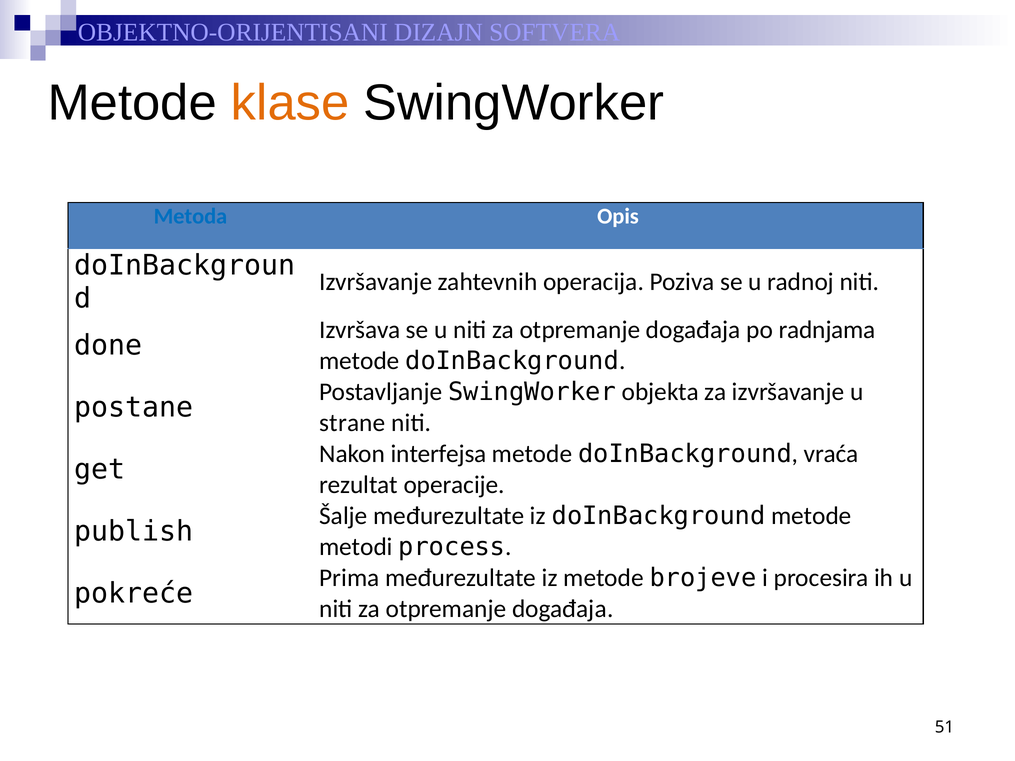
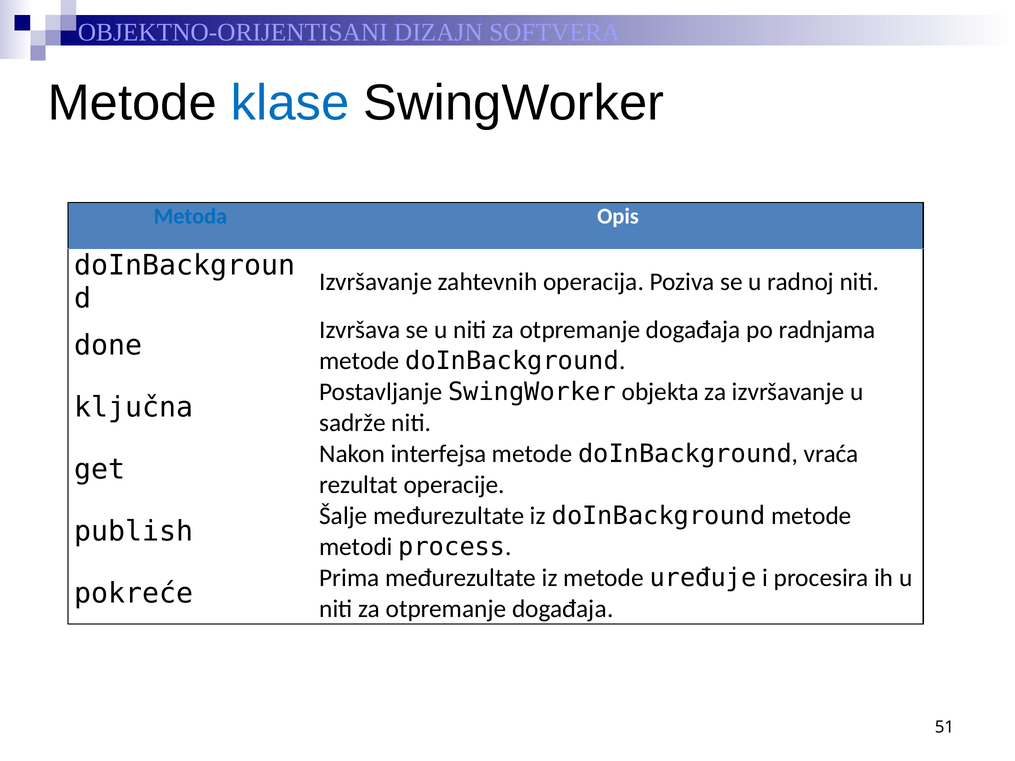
klase colour: orange -> blue (290, 103)
postane: postane -> ključna (134, 408)
strane: strane -> sadrže (353, 423)
brojeve: brojeve -> uređuje (703, 578)
